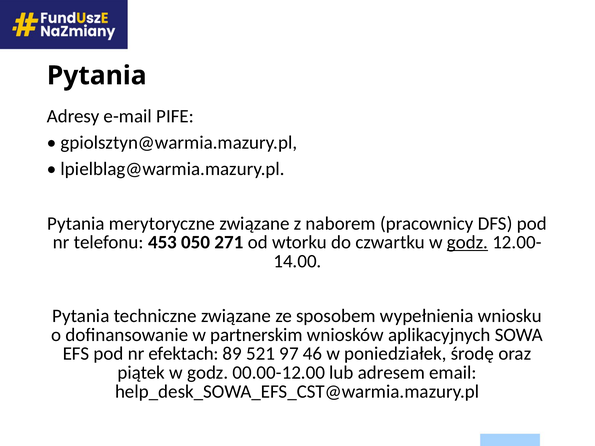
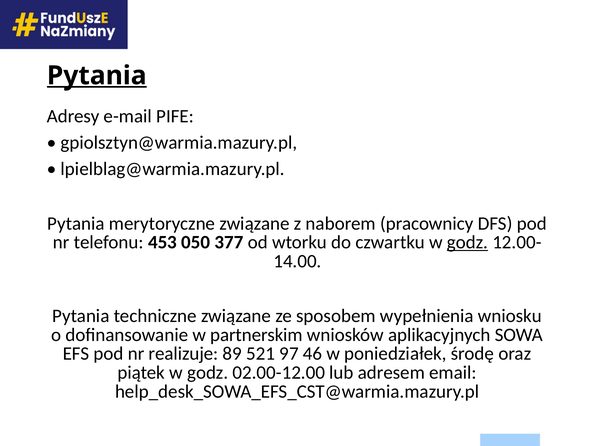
Pytania underline: none -> present (97, 76)
271: 271 -> 377 (229, 243)
efektach: efektach -> realizuje (183, 354)
00.00-12.00: 00.00-12.00 -> 02.00-12.00 (279, 373)
